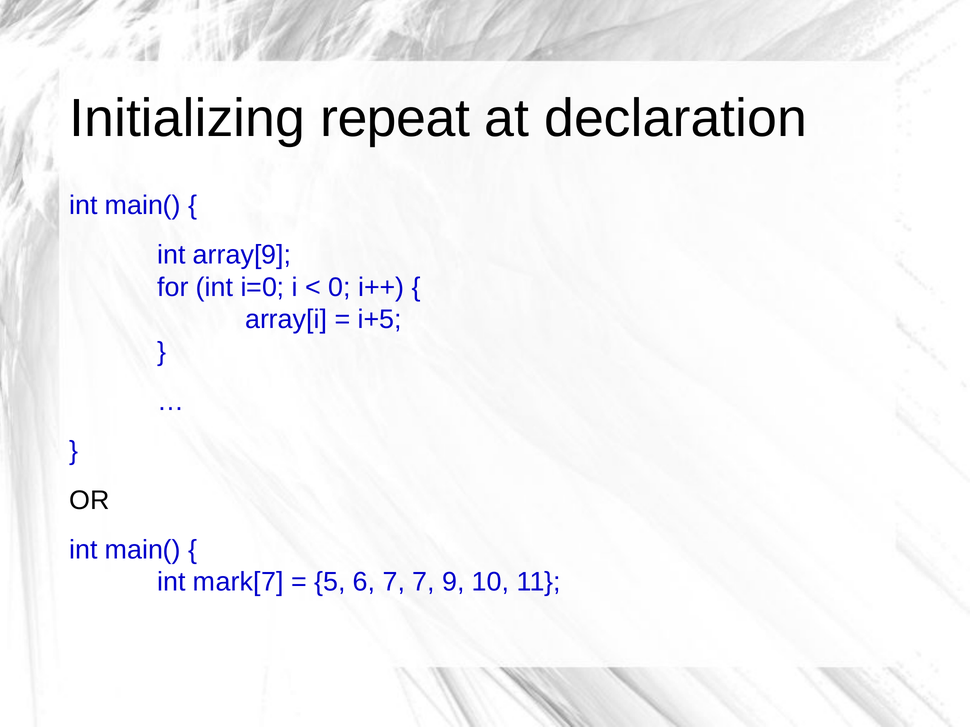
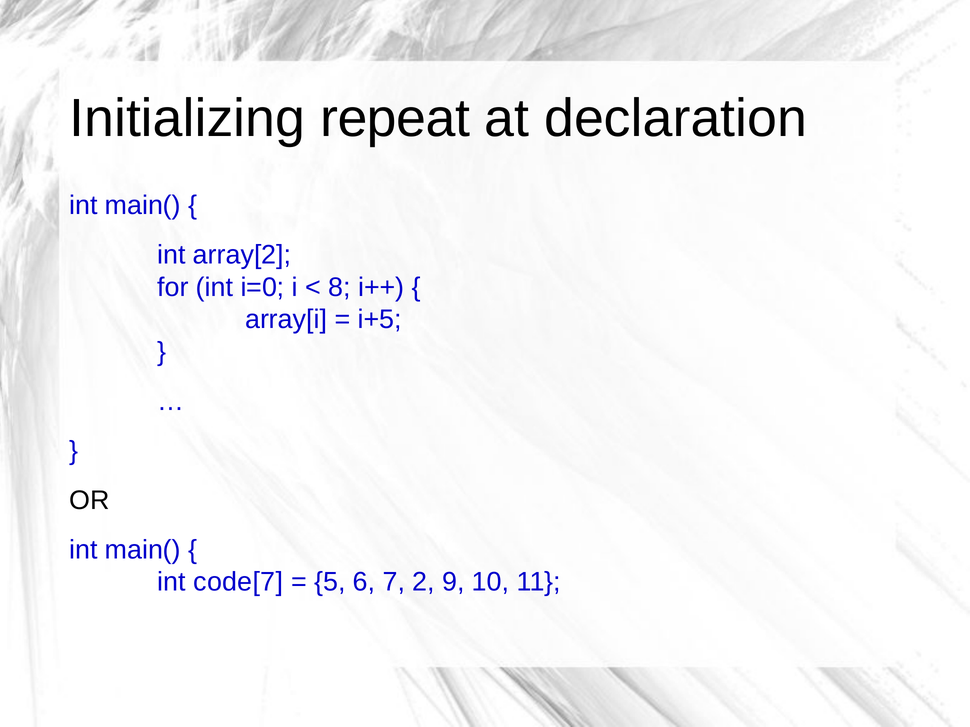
array[9: array[9 -> array[2 (242, 255)
0: 0 -> 8 (340, 287)
mark[7: mark[7 -> code[7 (238, 582)
7 7: 7 -> 2 (424, 582)
